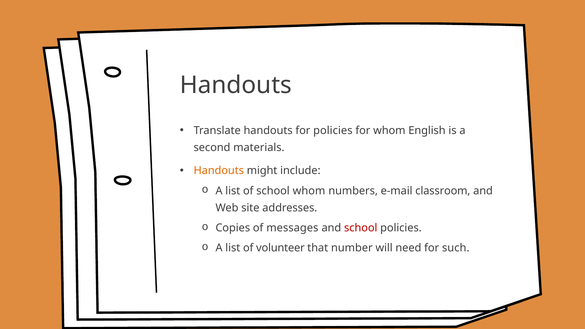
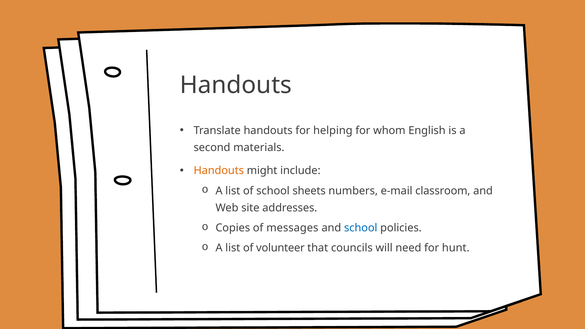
for policies: policies -> helping (333, 130)
school whom: whom -> sheets (309, 191)
school colour: red -> blue (361, 228)
number: number -> councils (352, 248)
such: such -> hunt (456, 248)
